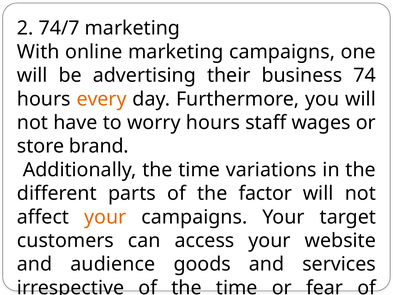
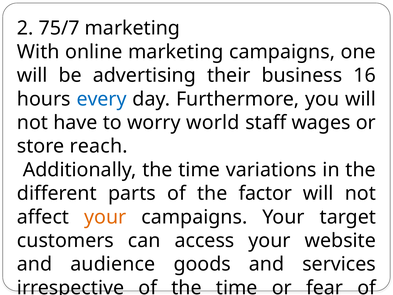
74/7: 74/7 -> 75/7 (59, 28)
74: 74 -> 16 (365, 75)
every colour: orange -> blue (102, 99)
worry hours: hours -> world (213, 123)
brand: brand -> reach (99, 146)
